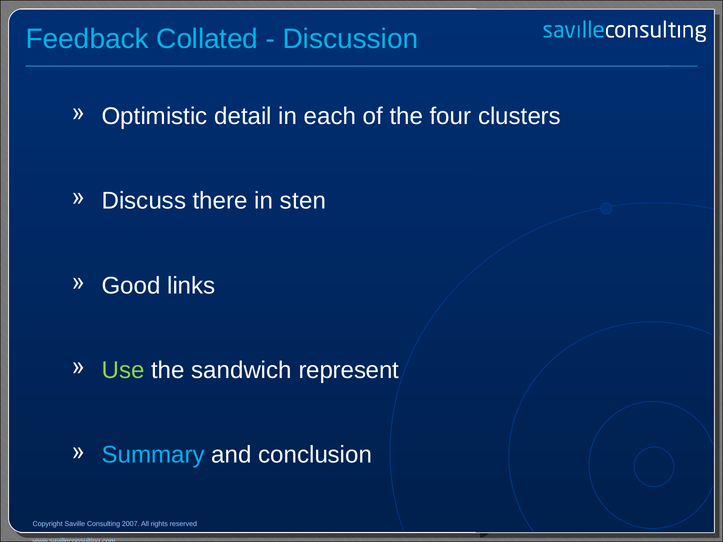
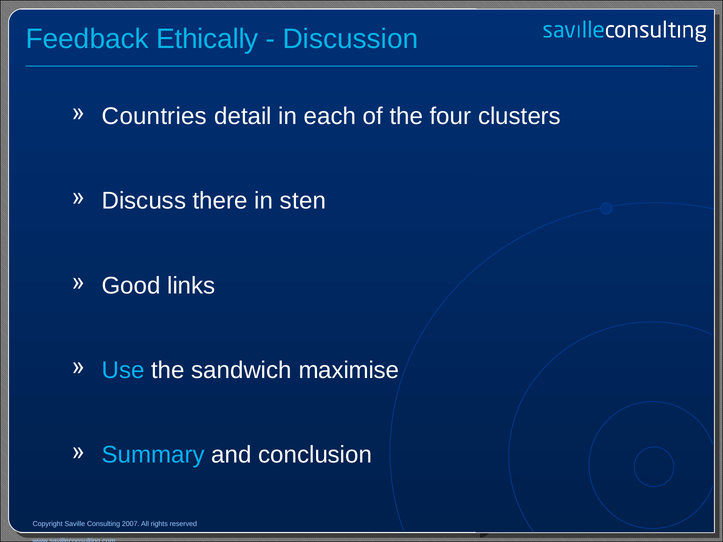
Collated: Collated -> Ethically (207, 39)
Optimistic: Optimistic -> Countries (155, 116)
Use colour: light green -> light blue (123, 370)
represent: represent -> maximise (349, 370)
